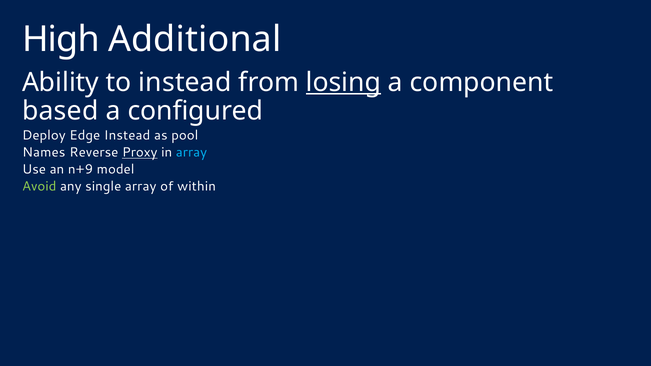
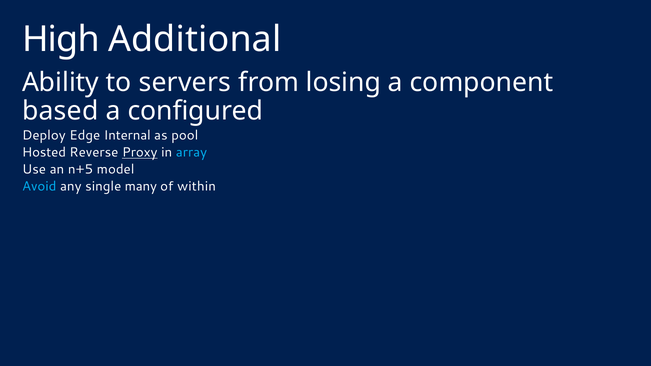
to instead: instead -> servers (185, 82)
losing underline: present -> none (343, 82)
Edge Instead: Instead -> Internal (127, 135)
Names: Names -> Hosted (44, 152)
n+9: n+9 -> n+5 (81, 170)
Avoid colour: light green -> light blue (39, 187)
single array: array -> many (141, 187)
